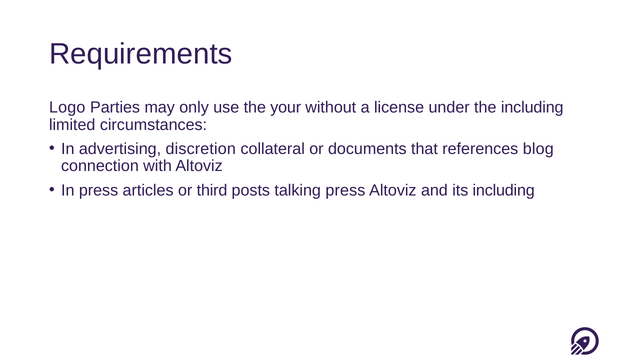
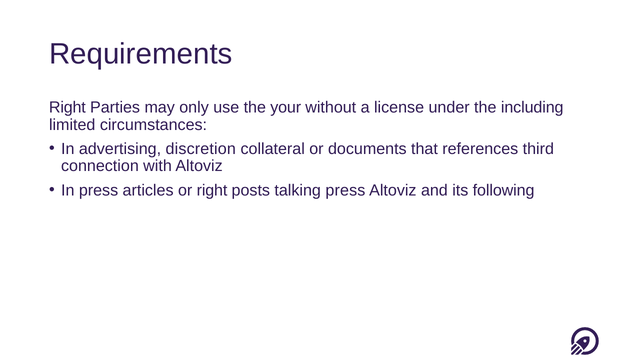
Logo: Logo -> Right (67, 107)
blog: blog -> third (538, 149)
or third: third -> right (212, 190)
its including: including -> following (504, 190)
